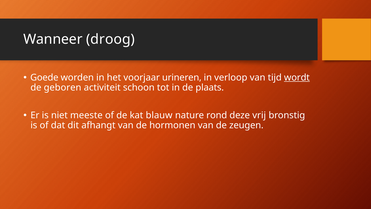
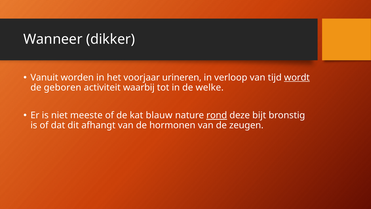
droog: droog -> dikker (111, 39)
Goede: Goede -> Vanuit (44, 77)
schoon: schoon -> waarbij (139, 87)
plaats: plaats -> welke (210, 87)
rond underline: none -> present (217, 115)
vrij: vrij -> bijt (259, 115)
